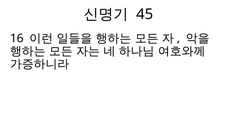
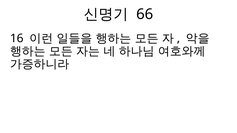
45: 45 -> 66 (145, 14)
